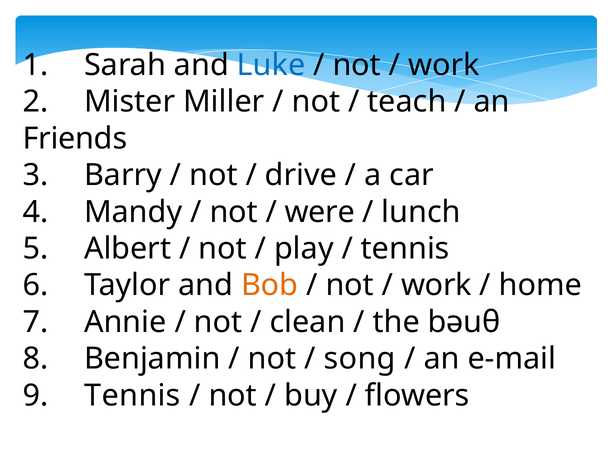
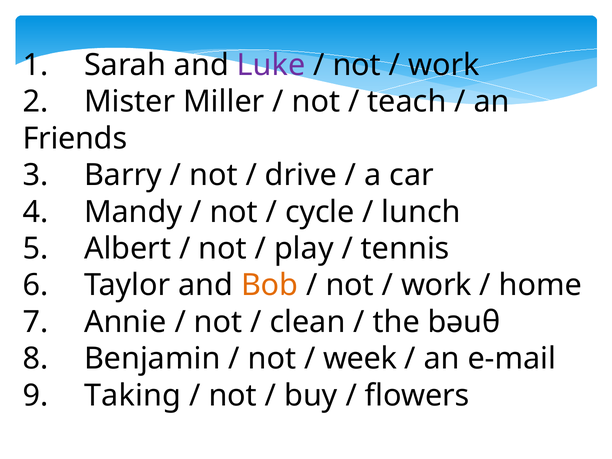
Luke colour: blue -> purple (271, 65)
were: were -> cycle (320, 212)
song: song -> week (360, 359)
9 Tennis: Tennis -> Taking (133, 396)
